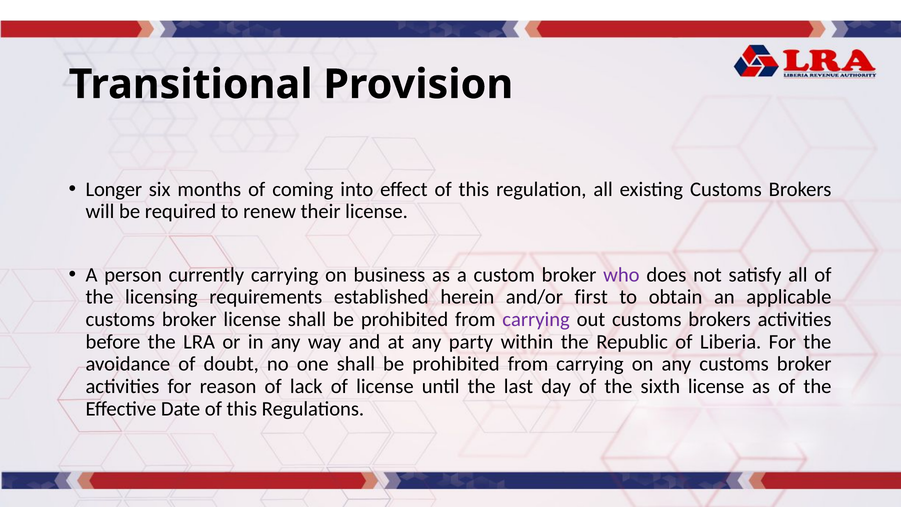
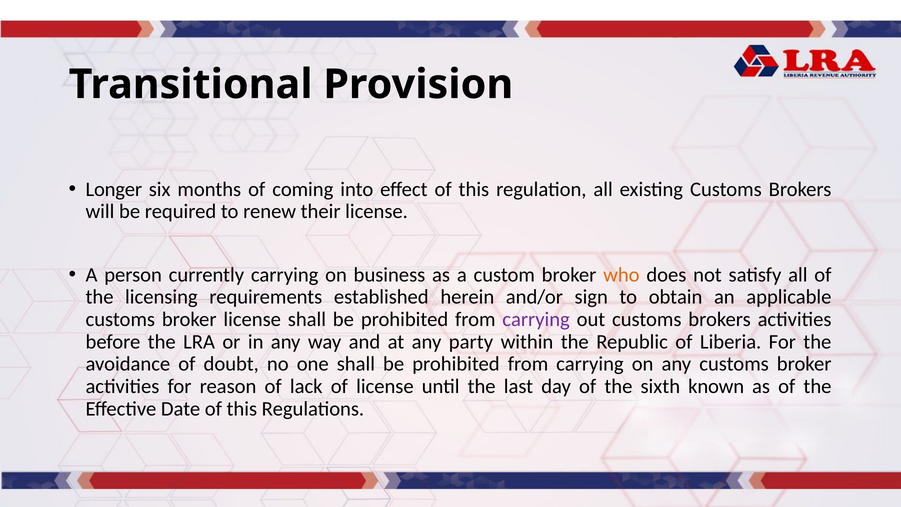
who colour: purple -> orange (621, 275)
first: first -> sign (591, 297)
sixth license: license -> known (716, 386)
